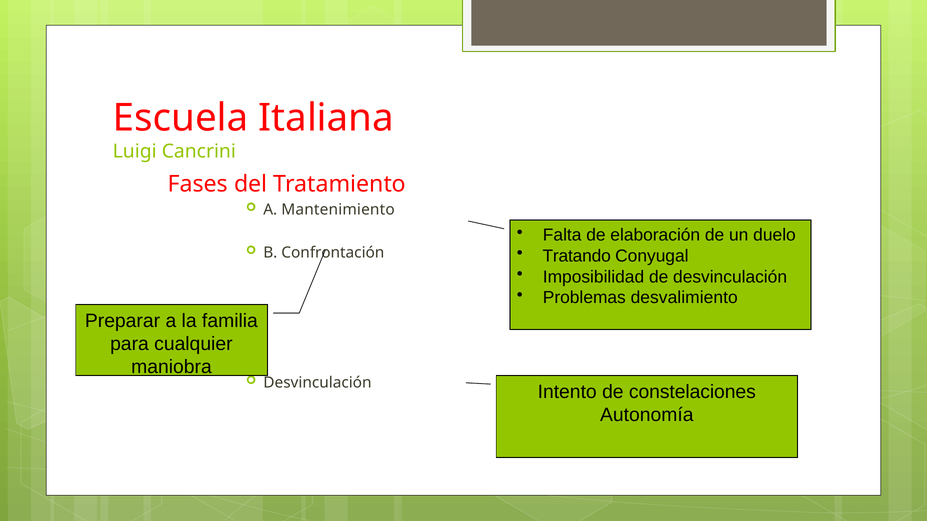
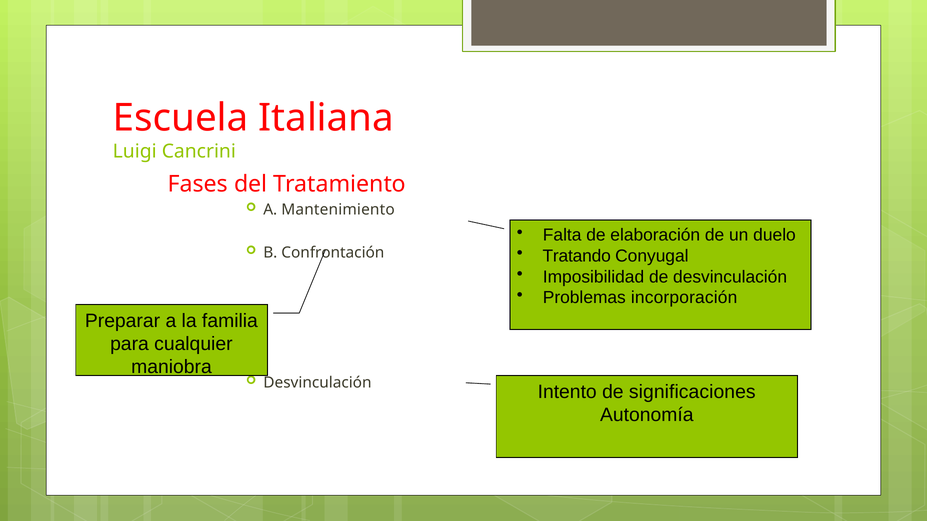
desvalimiento: desvalimiento -> incorporación (684, 298)
constelaciones: constelaciones -> significaciones (692, 392)
